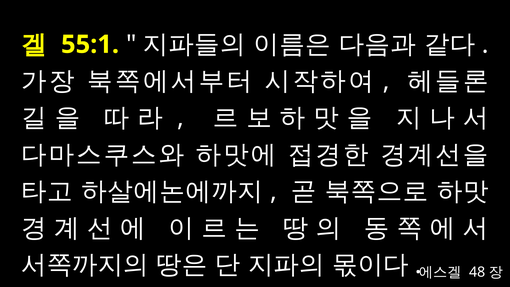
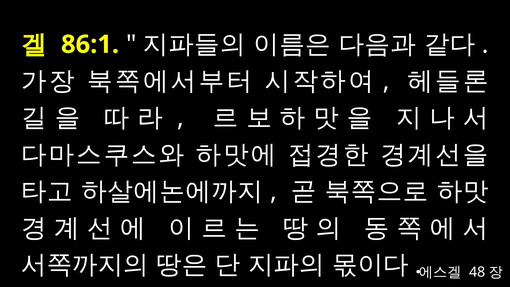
55:1: 55:1 -> 86:1 (90, 44)
